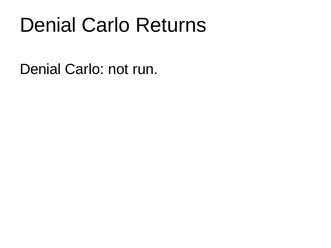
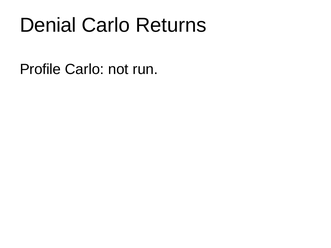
Denial: Denial -> Profile (40, 69)
